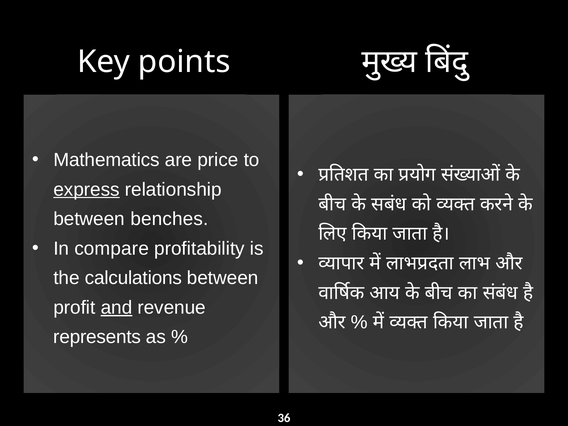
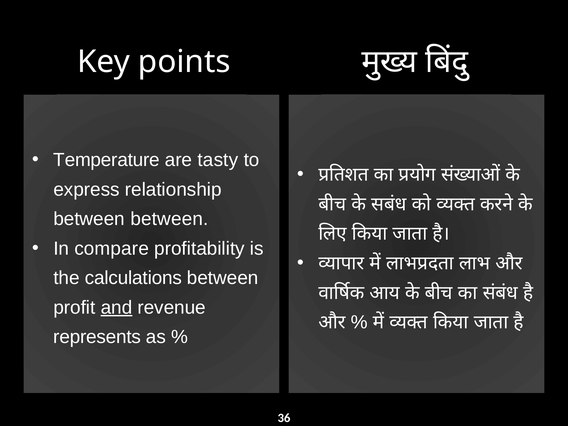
Mathematics: Mathematics -> Temperature (107, 160)
price: price -> tasty (218, 160)
express underline: present -> none (86, 189)
between benches: benches -> between (169, 219)
